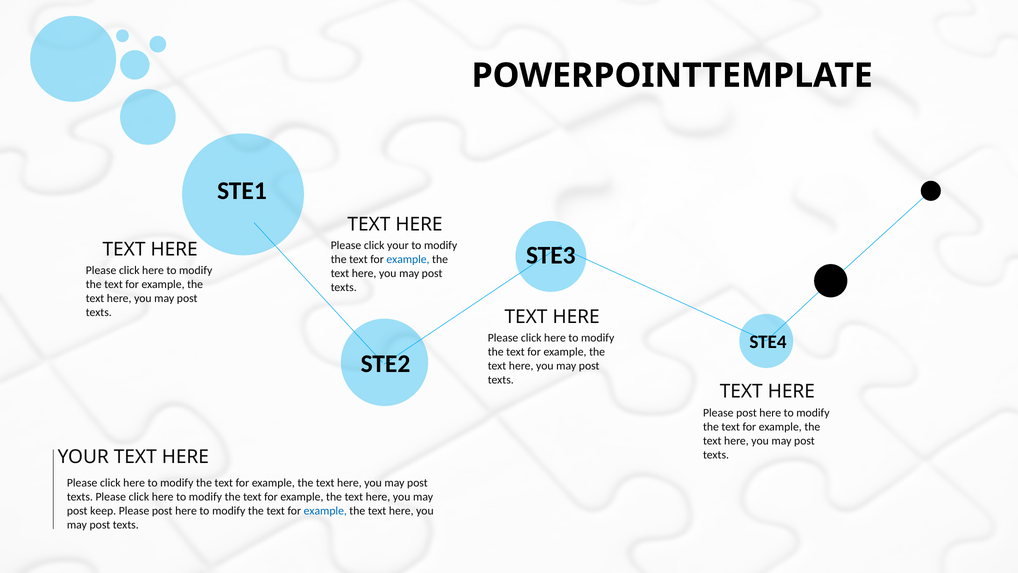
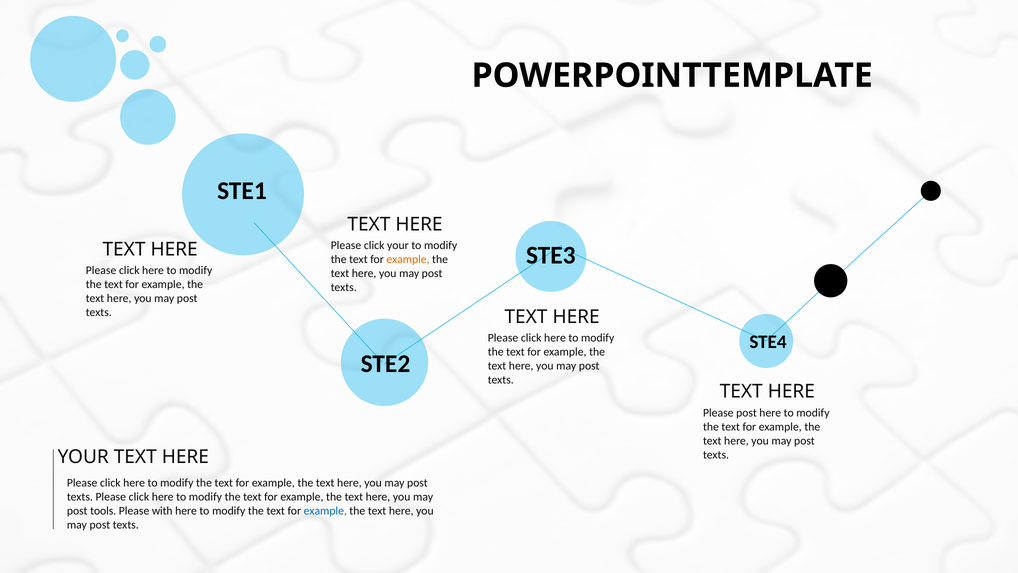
example colour: blue -> orange (408, 259)
keep: keep -> tools (103, 511)
post: post -> with (162, 511)
